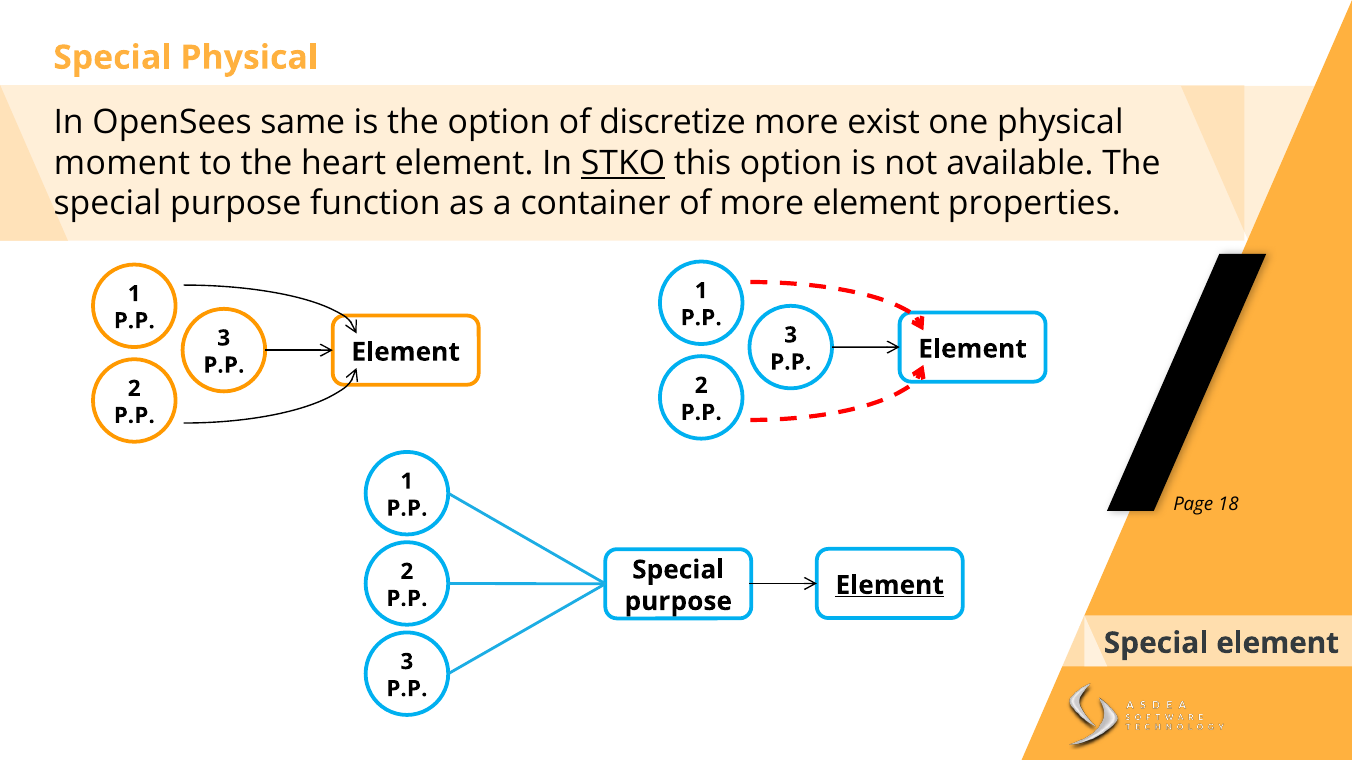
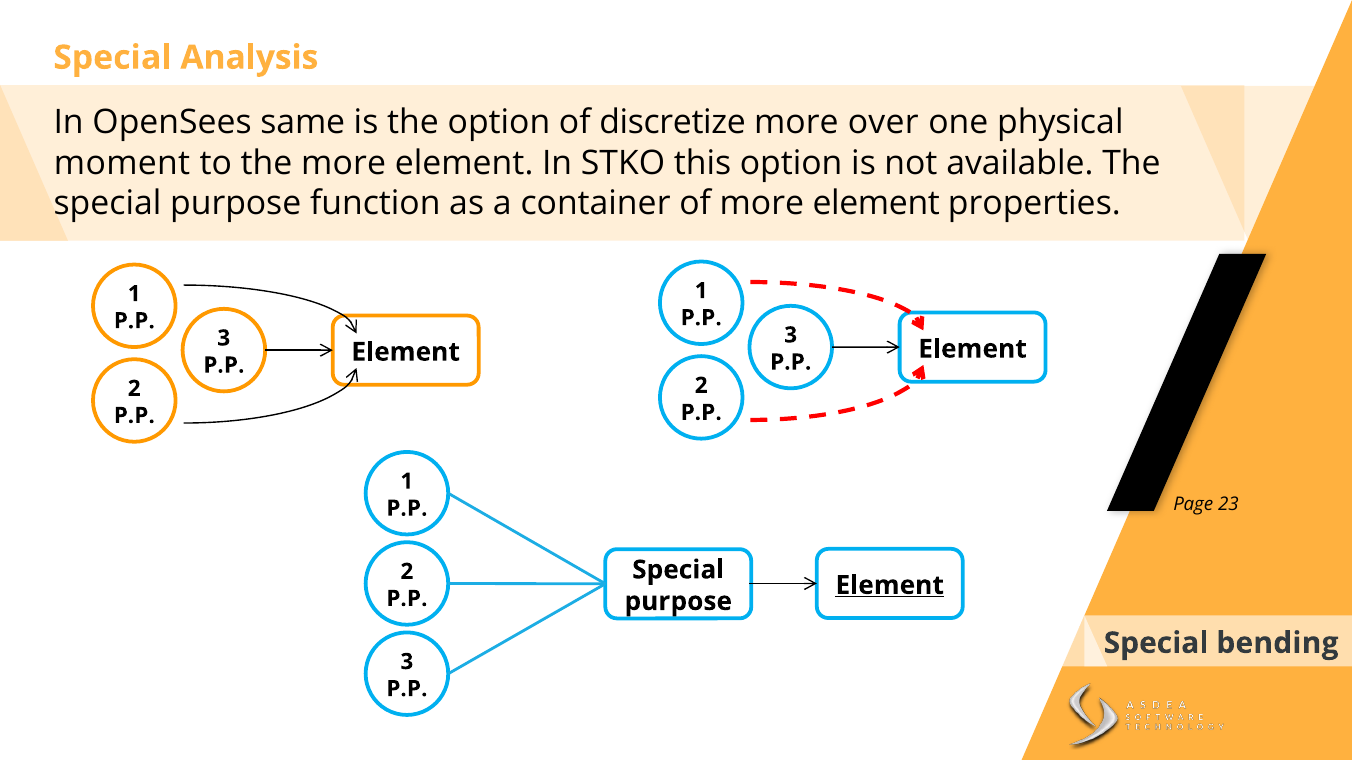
Special Physical: Physical -> Analysis (249, 58)
exist: exist -> over (883, 123)
the heart: heart -> more (344, 163)
STKO underline: present -> none (623, 163)
18: 18 -> 23 (1228, 505)
Special element: element -> bending (1277, 643)
